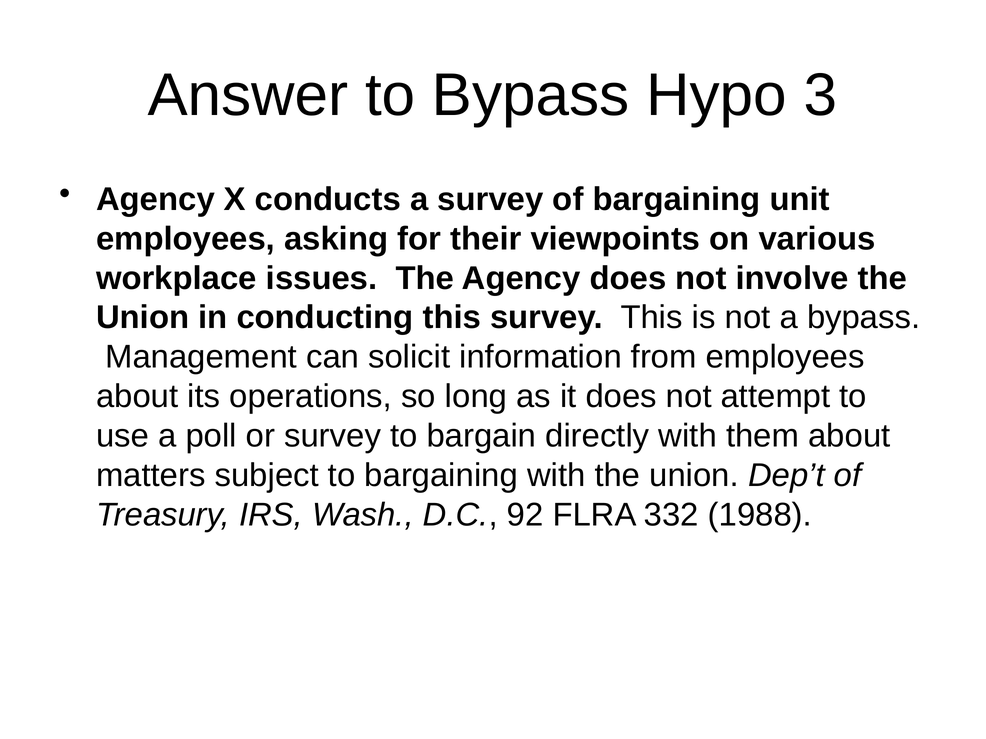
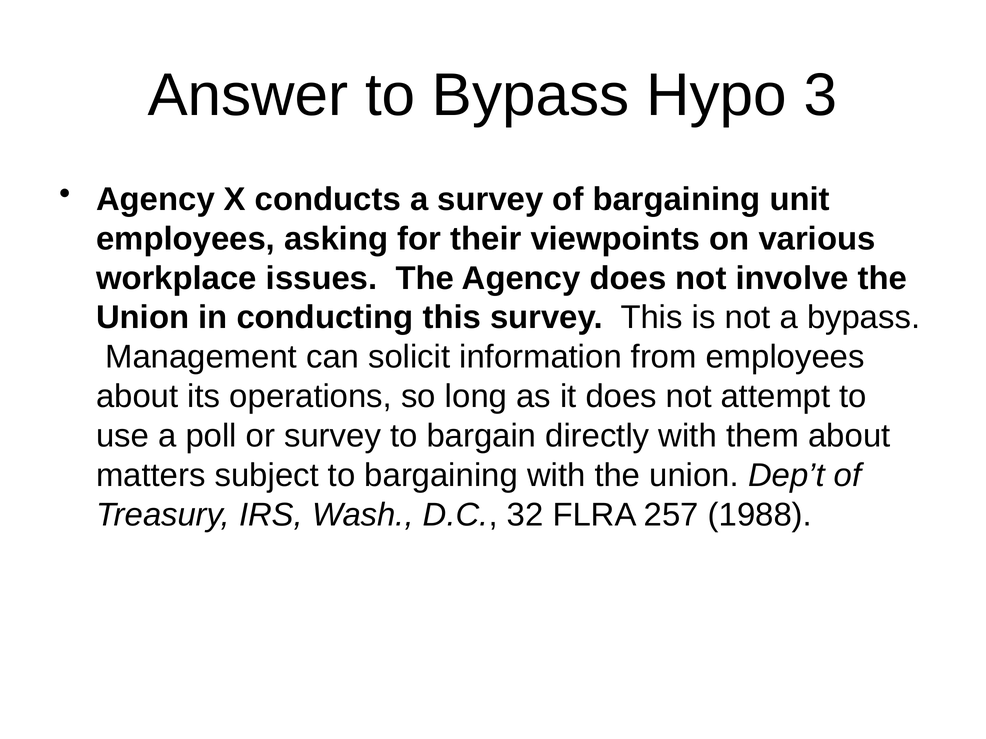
92: 92 -> 32 (525, 515)
332: 332 -> 257 (671, 515)
